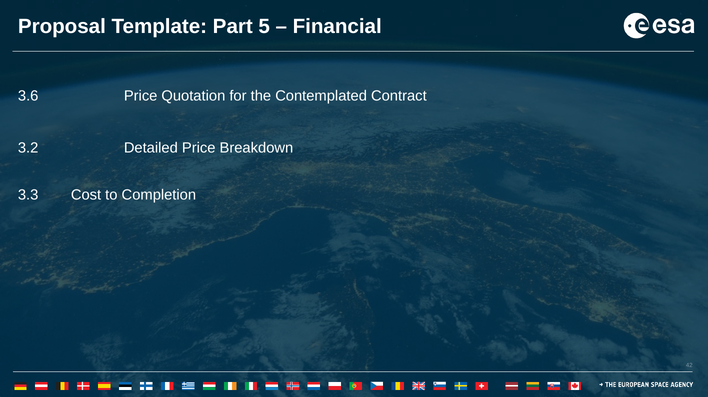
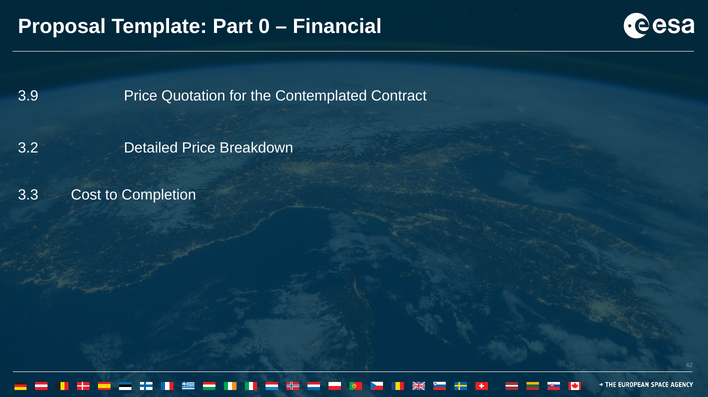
5: 5 -> 0 (264, 27)
3.6: 3.6 -> 3.9 (28, 96)
